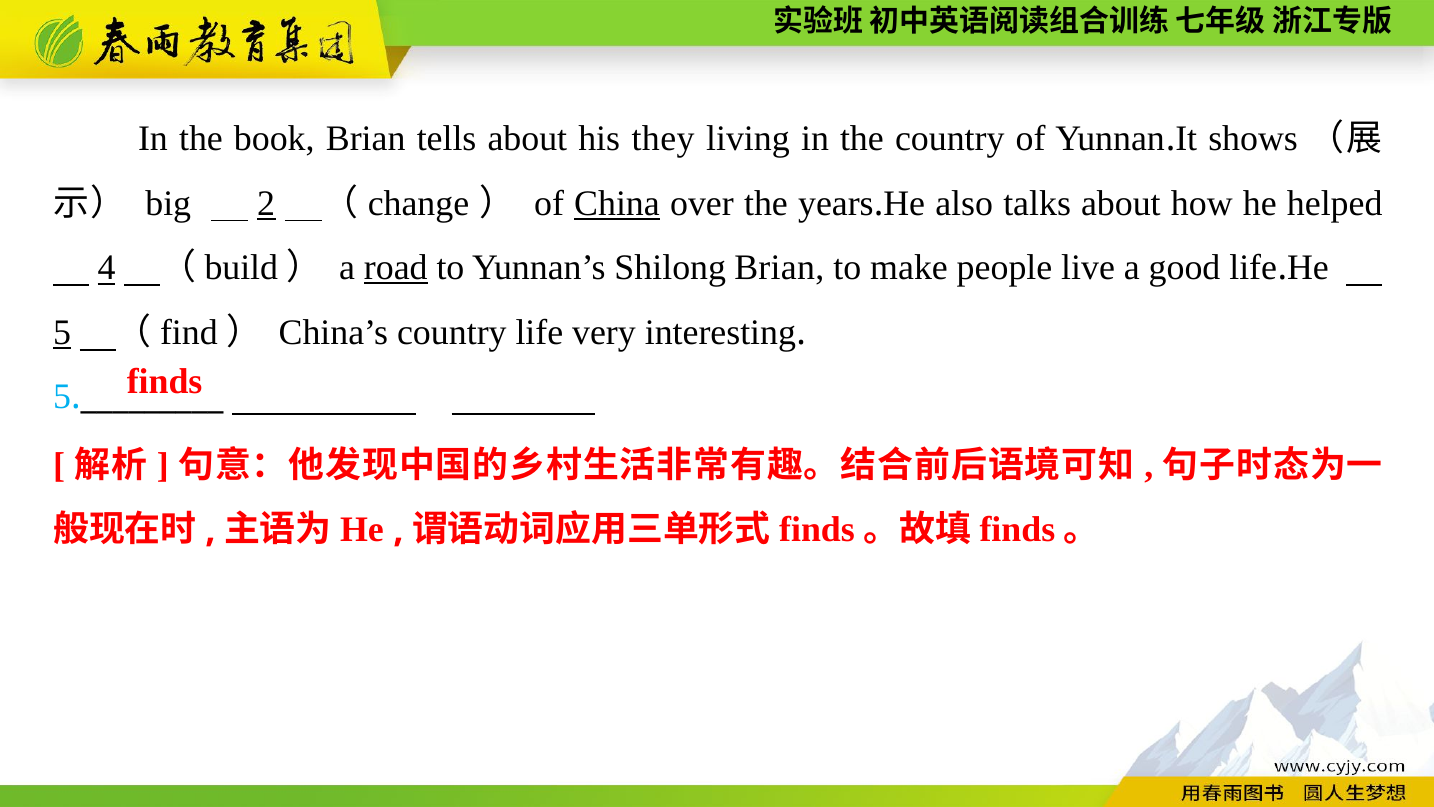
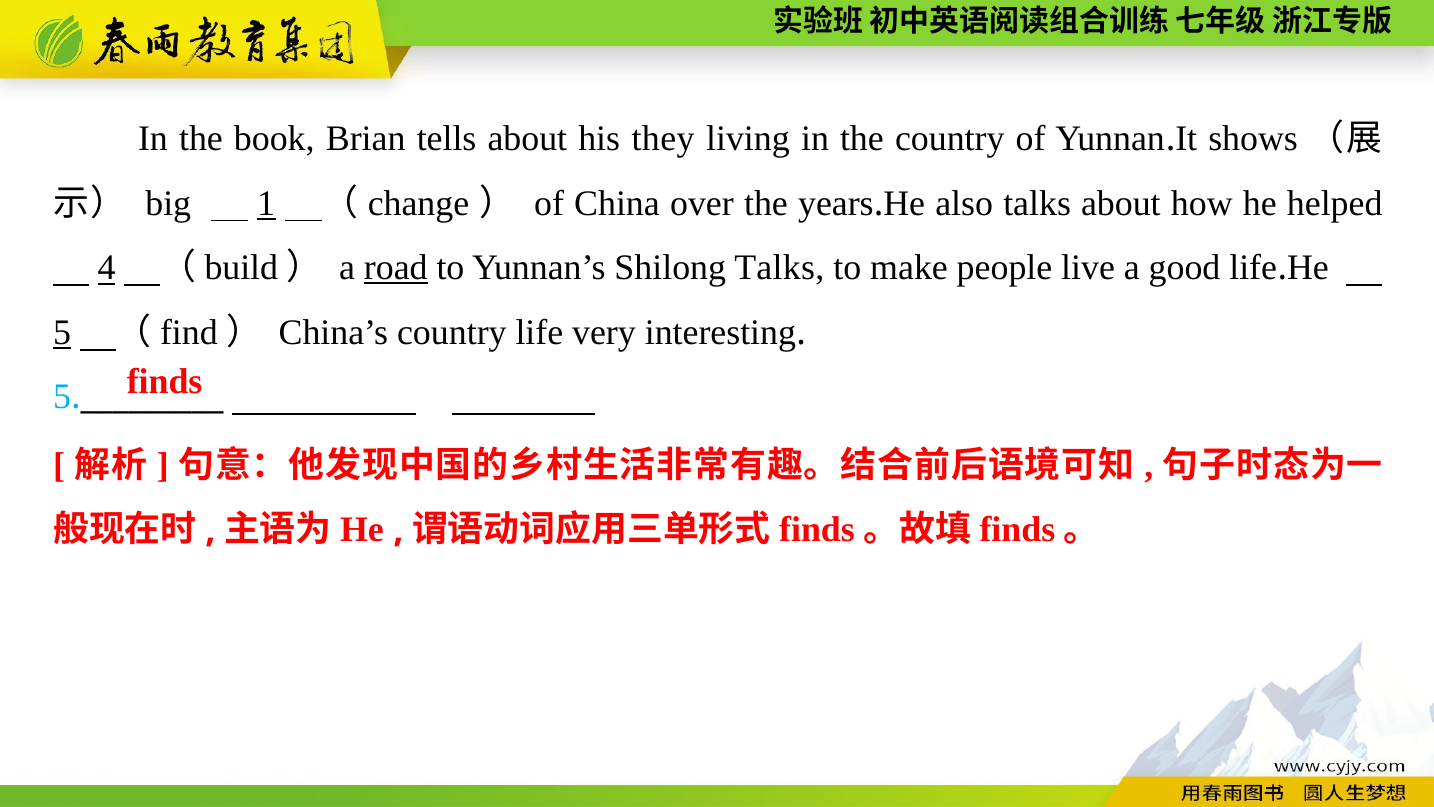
2: 2 -> 1 (266, 203)
China underline: present -> none (617, 203)
Shilong Brian: Brian -> Talks (779, 268)
